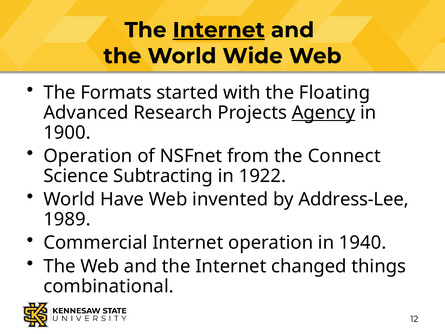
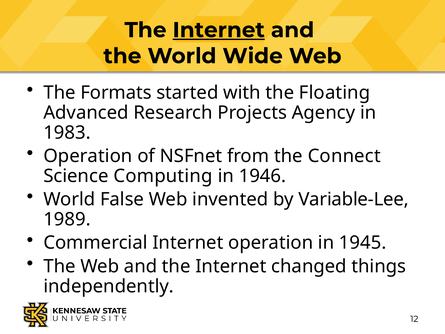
Agency underline: present -> none (323, 113)
1900: 1900 -> 1983 (67, 133)
Subtracting: Subtracting -> Computing (163, 176)
1922: 1922 -> 1946 (262, 176)
Have: Have -> False (122, 199)
Address-Lee: Address-Lee -> Variable-Lee (354, 199)
1940: 1940 -> 1945 (363, 243)
combinational: combinational -> independently (109, 286)
